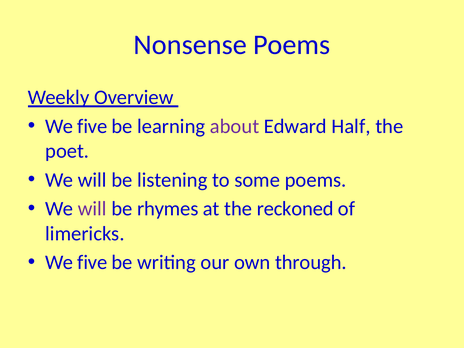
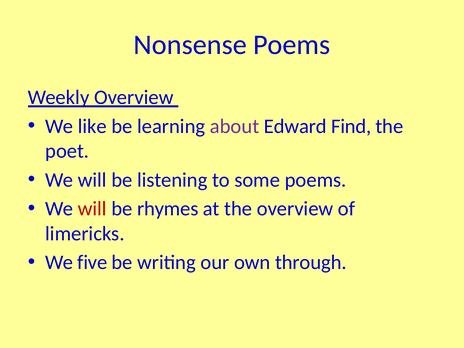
five: five -> like (92, 126)
Half: Half -> Find (351, 126)
will colour: purple -> red (92, 209)
the reckoned: reckoned -> overview (295, 209)
